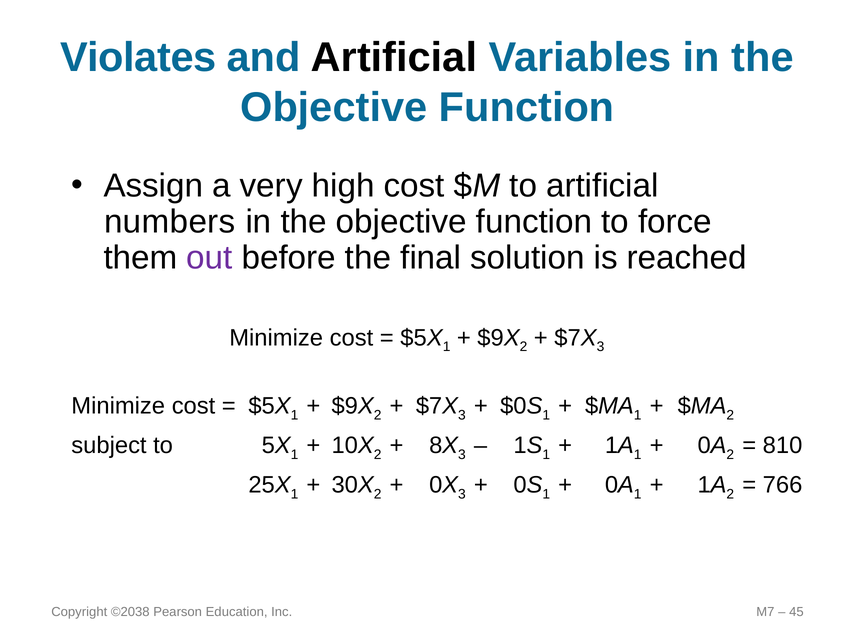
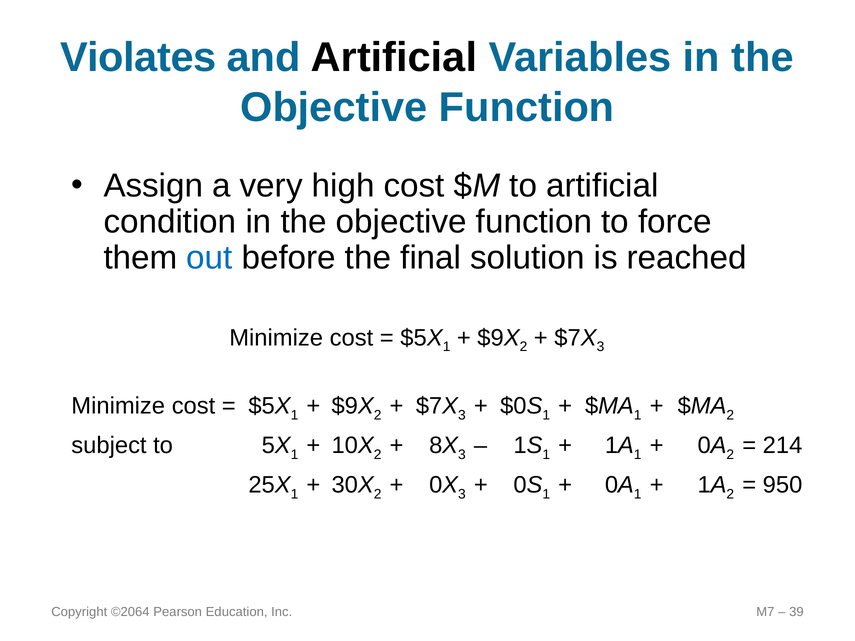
numbers: numbers -> condition (170, 222)
out colour: purple -> blue (210, 258)
810: 810 -> 214 (783, 446)
766: 766 -> 950 (783, 485)
©2038: ©2038 -> ©2064 (130, 612)
45: 45 -> 39 (796, 612)
